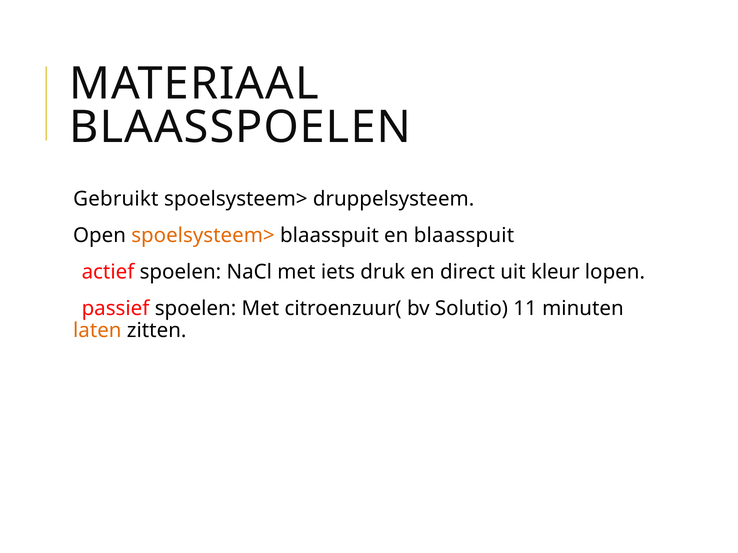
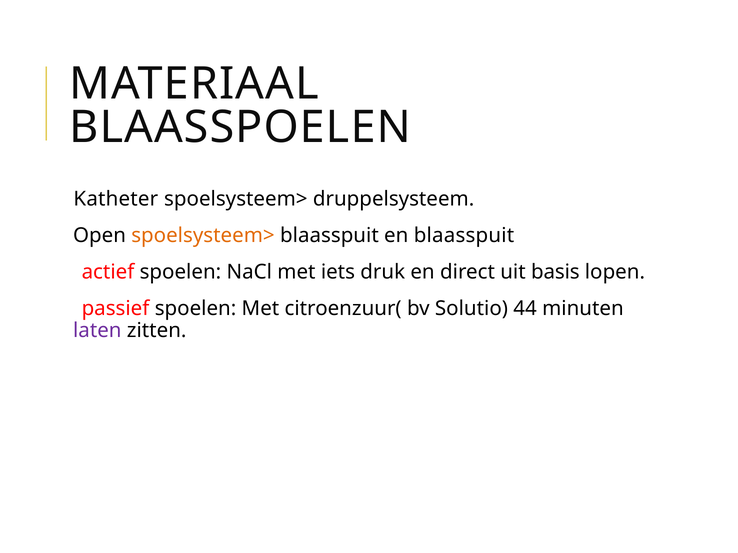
Gebruikt: Gebruikt -> Katheter (116, 199)
kleur: kleur -> basis (555, 272)
11: 11 -> 44 (525, 309)
laten colour: orange -> purple (97, 331)
